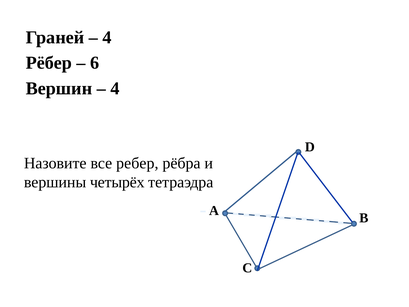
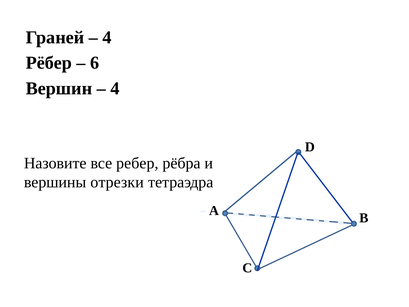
четырёх: четырёх -> отрезки (117, 182)
